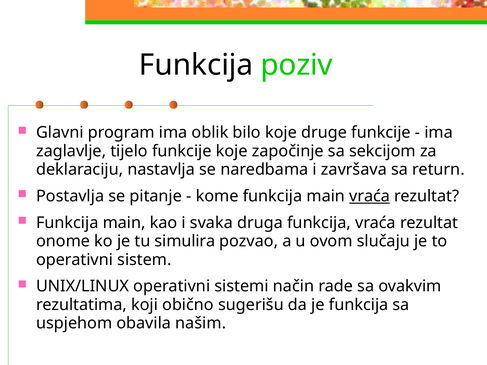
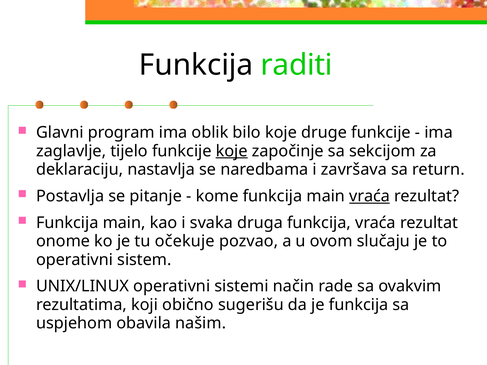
poziv: poziv -> raditi (297, 65)
koje underline: none -> present (232, 151)
simulira: simulira -> očekuje (185, 241)
